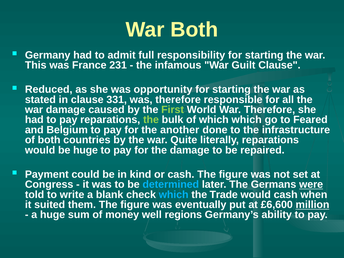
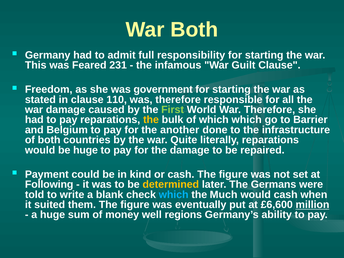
France: France -> Feared (89, 65)
Reduced: Reduced -> Freedom (49, 90)
opportunity: opportunity -> government (163, 90)
331: 331 -> 110 (117, 100)
the colour: light green -> yellow (151, 120)
Feared: Feared -> Barrier (310, 120)
Congress: Congress -> Following (49, 184)
determined colour: light blue -> yellow (171, 184)
were underline: present -> none (311, 184)
Trade: Trade -> Much (224, 195)
